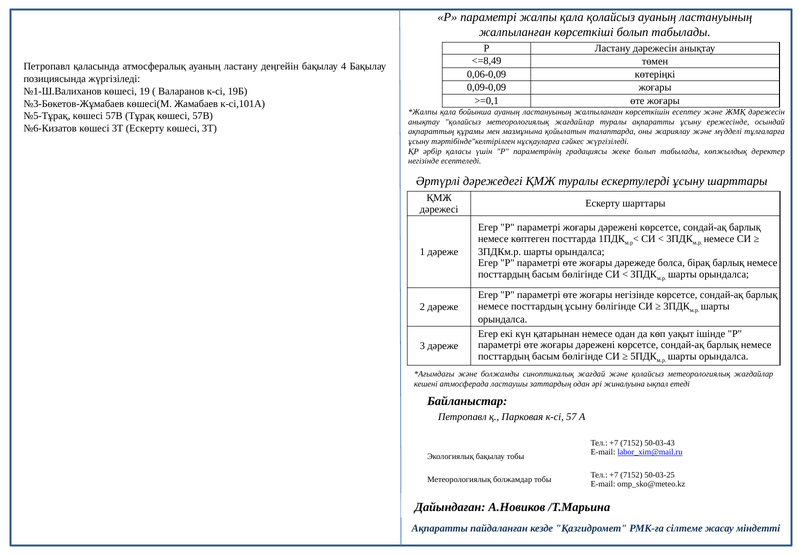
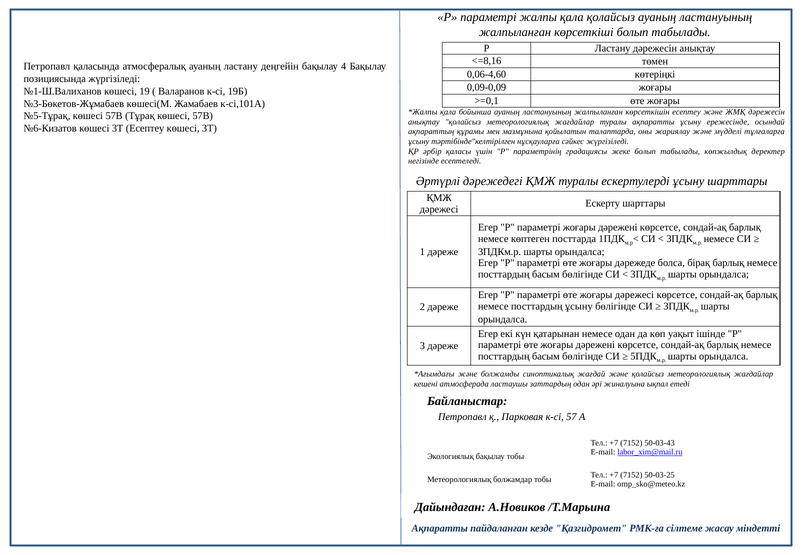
<=8,49: <=8,49 -> <=8,16 (487, 61)
0,06-0,09: 0,06-0,09 -> 0,06-4,60 (487, 74)
3Т Ескерту: Ескерту -> Есептеу (145, 128)
жоғары негізінде: негізінде -> дәрежесі (634, 295)
